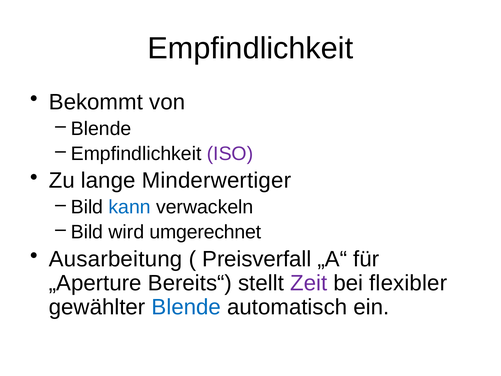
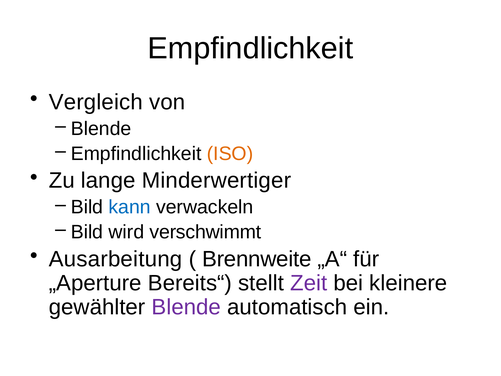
Bekommt: Bekommt -> Vergleich (96, 102)
ISO colour: purple -> orange (230, 154)
umgerechnet: umgerechnet -> verschwimmt (205, 232)
Preisverfall: Preisverfall -> Brennweite (257, 259)
flexibler: flexibler -> kleinere (408, 283)
Blende colour: blue -> purple (186, 307)
